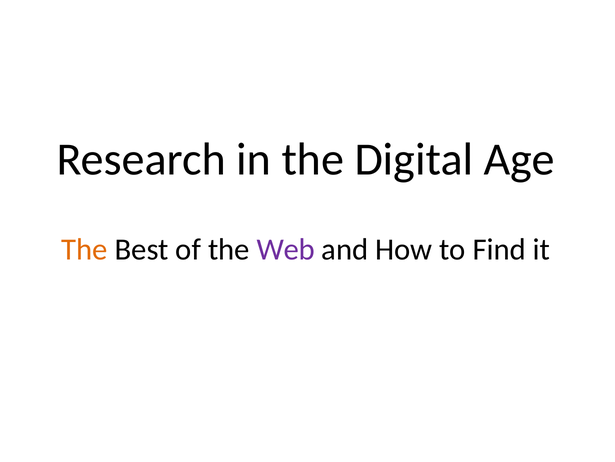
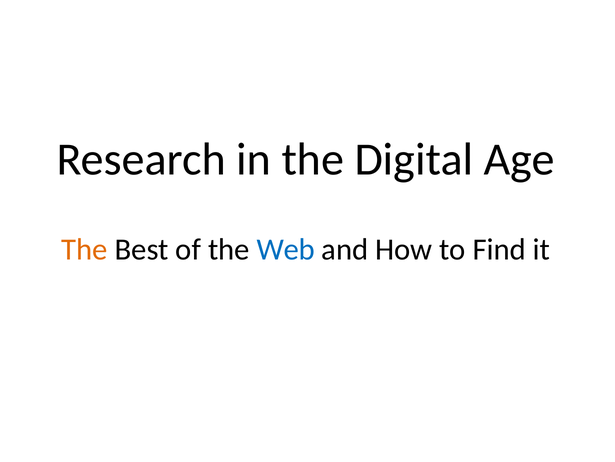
Web colour: purple -> blue (286, 249)
